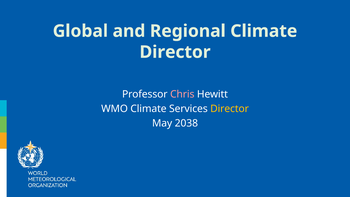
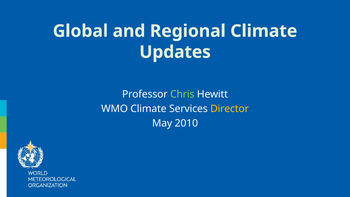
Director: Director -> Updates (175, 52)
Chris colour: pink -> light green (182, 94)
2038: 2038 -> 2010 (186, 123)
